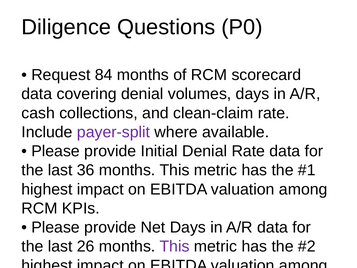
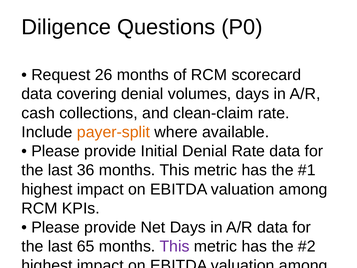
84: 84 -> 26 (104, 75)
payer-split colour: purple -> orange (114, 132)
26: 26 -> 65 (86, 246)
